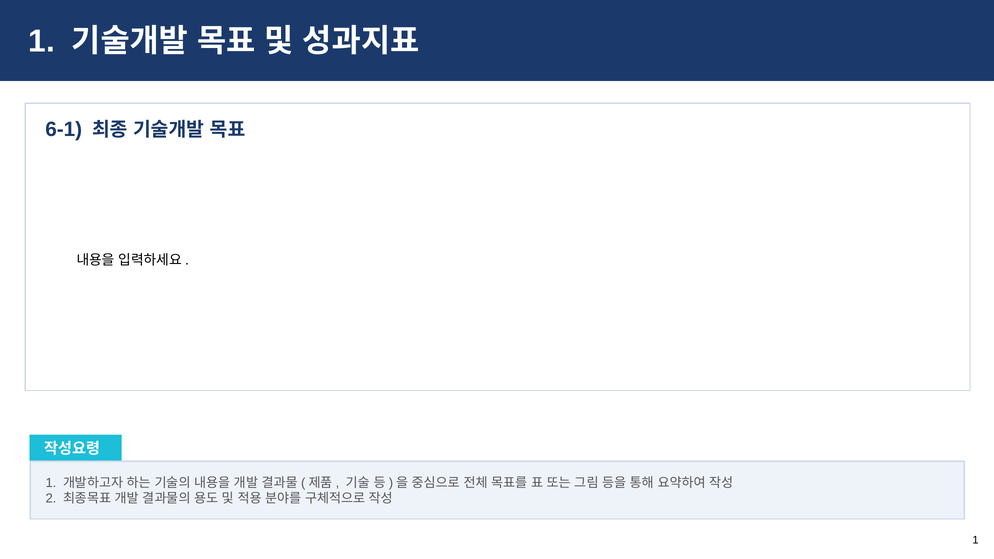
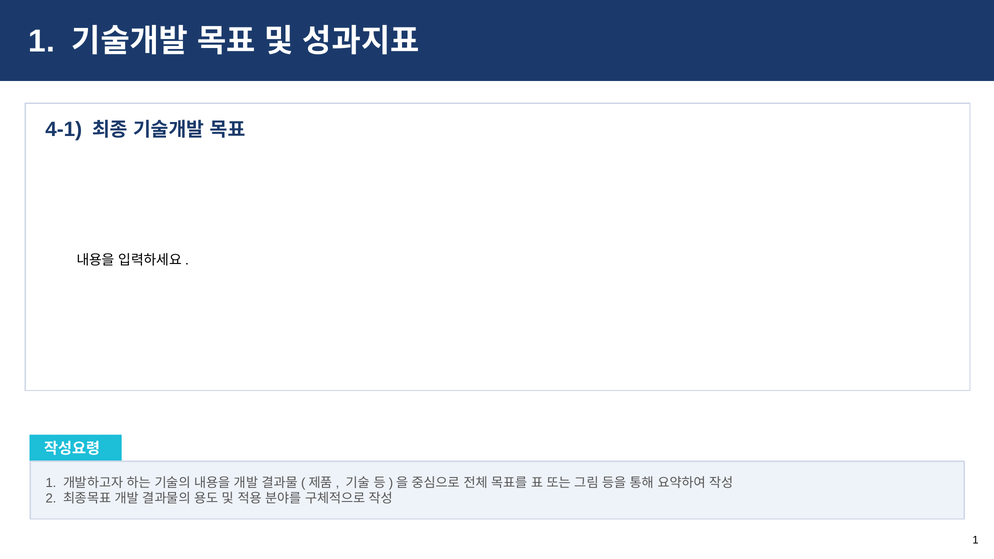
6-1: 6-1 -> 4-1 (64, 130)
